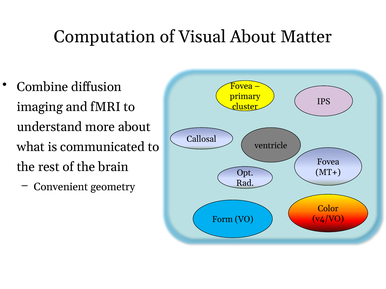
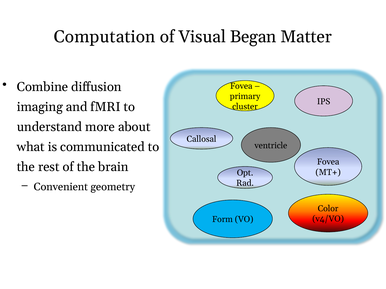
Visual About: About -> Began (253, 37)
